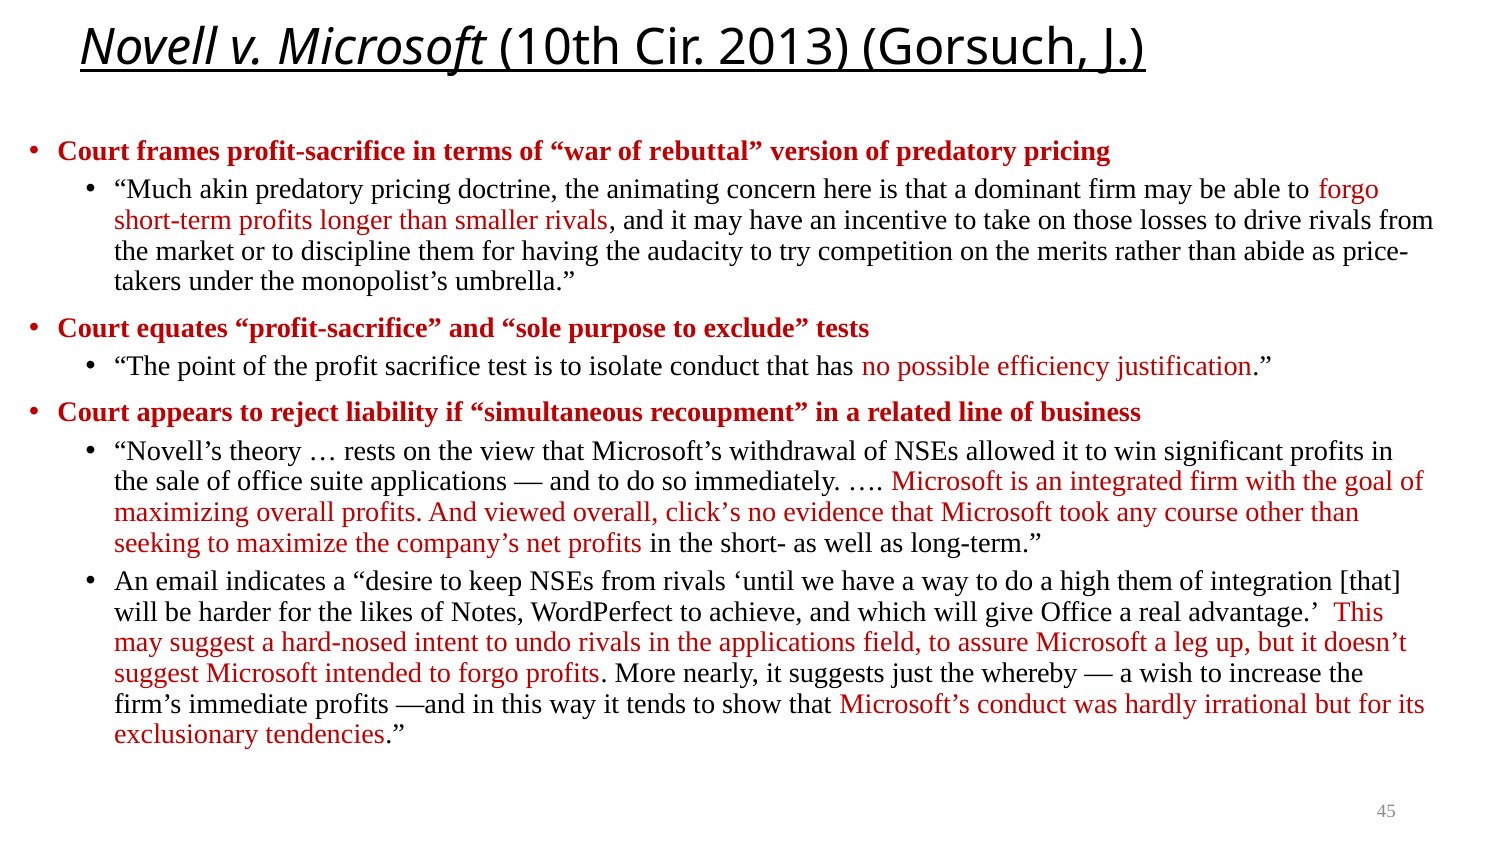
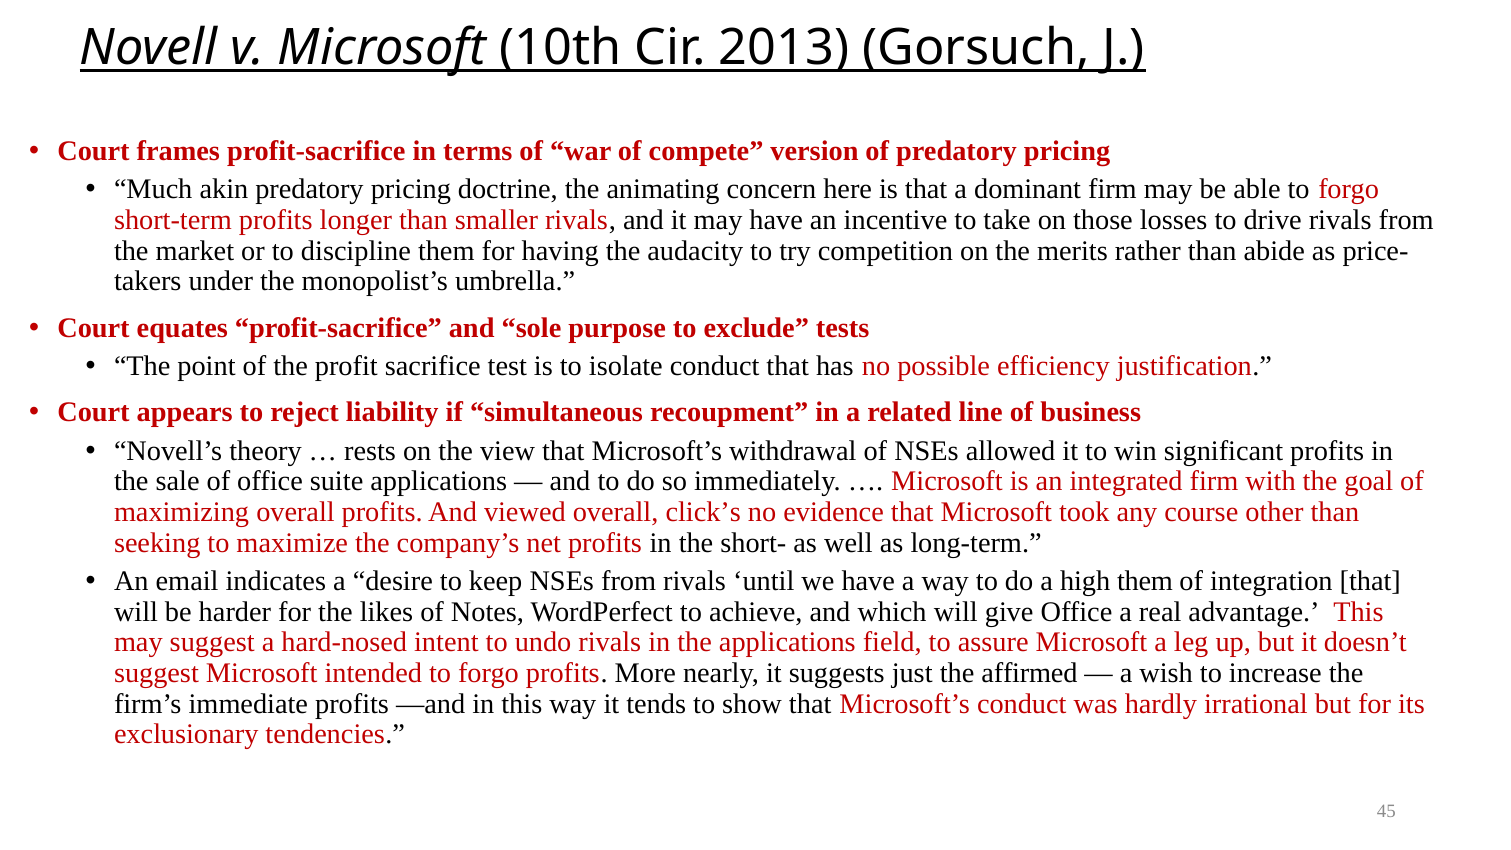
rebuttal: rebuttal -> compete (706, 151)
whereby: whereby -> affirmed (1029, 673)
